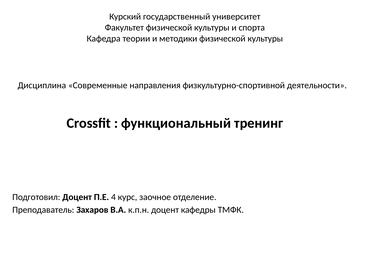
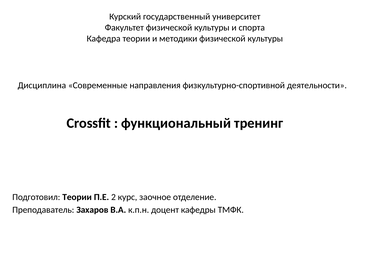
Подготовил Доцент: Доцент -> Теории (77, 197)
4: 4 -> 2 (113, 197)
